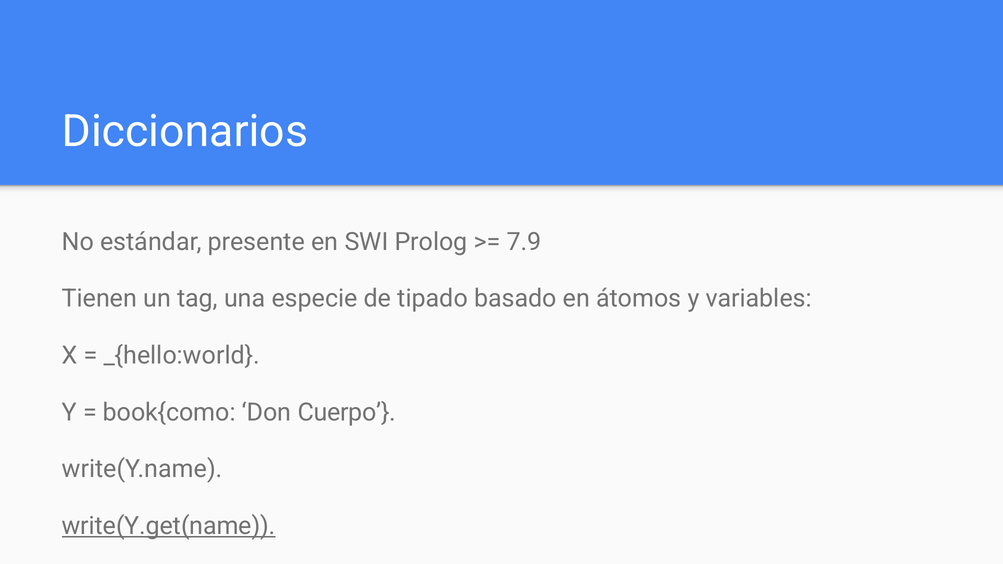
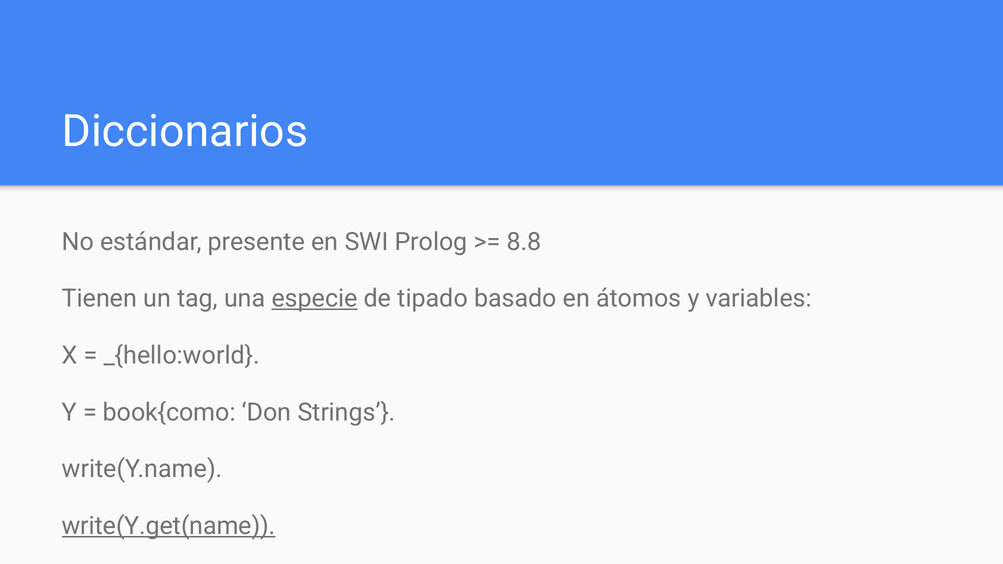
7.9: 7.9 -> 8.8 (524, 242)
especie underline: none -> present (315, 299)
Cuerpo: Cuerpo -> Strings (347, 412)
